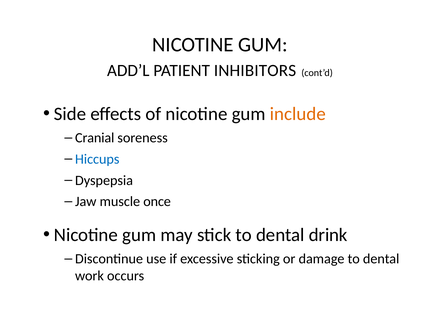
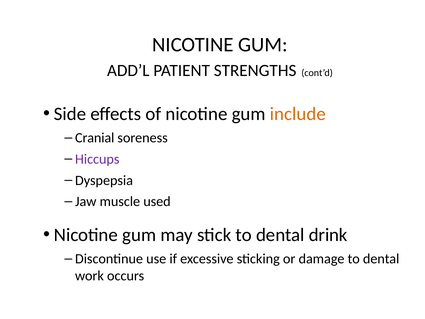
INHIBITORS: INHIBITORS -> STRENGTHS (255, 71)
Hiccups colour: blue -> purple (97, 159)
once: once -> used (157, 201)
